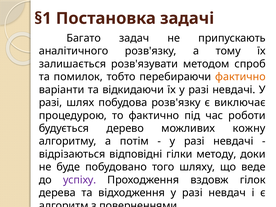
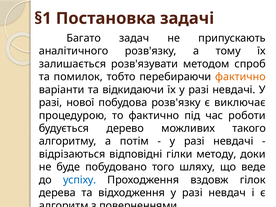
шлях: шлях -> нової (80, 103)
кожну: кожну -> такого (249, 128)
успіху colour: purple -> blue (80, 180)
